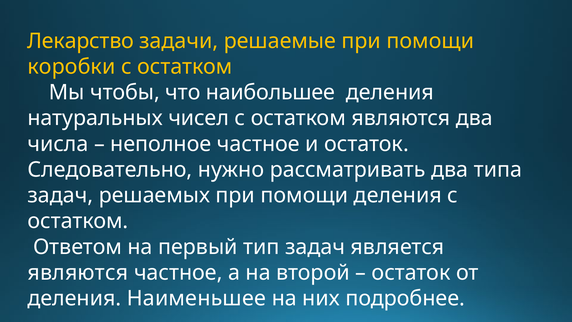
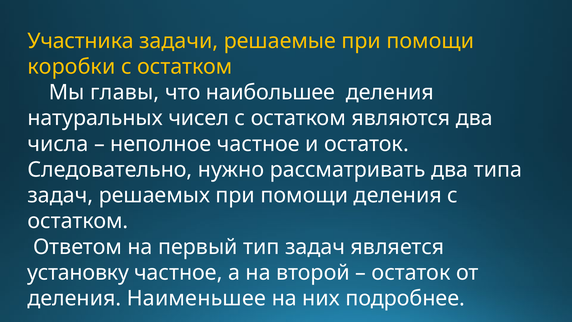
Лекарство: Лекарство -> Участника (81, 41)
чтобы: чтобы -> главы (125, 92)
являются: являются -> установку (78, 273)
